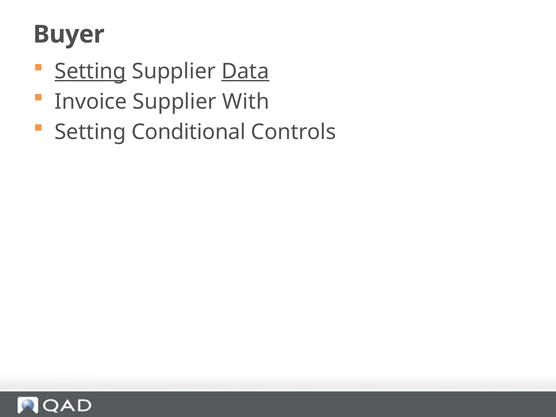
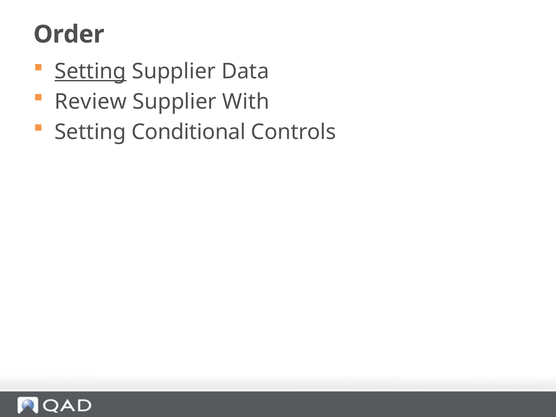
Buyer: Buyer -> Order (69, 34)
Data underline: present -> none (245, 71)
Invoice: Invoice -> Review (91, 102)
